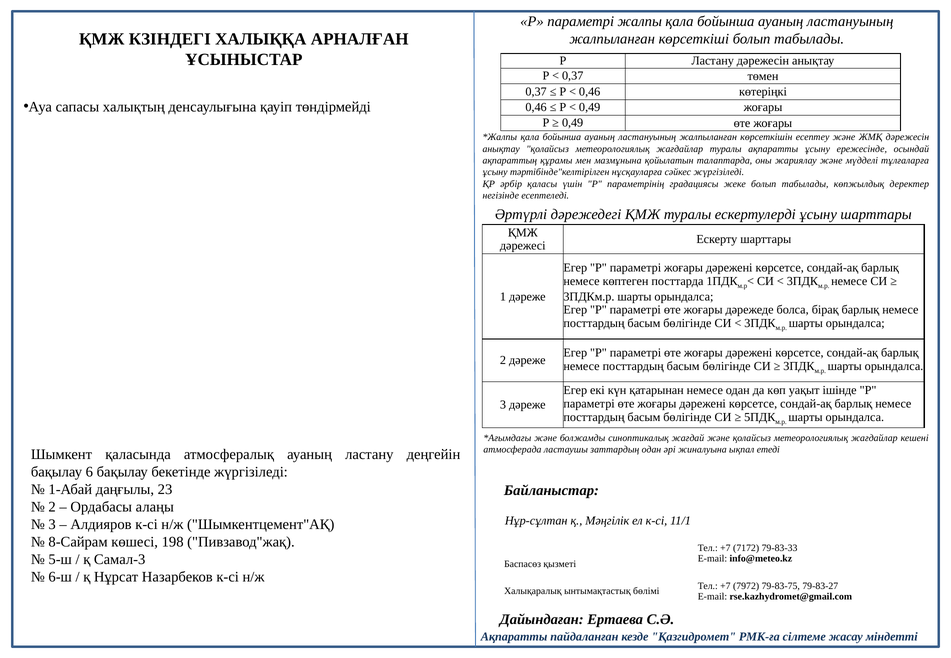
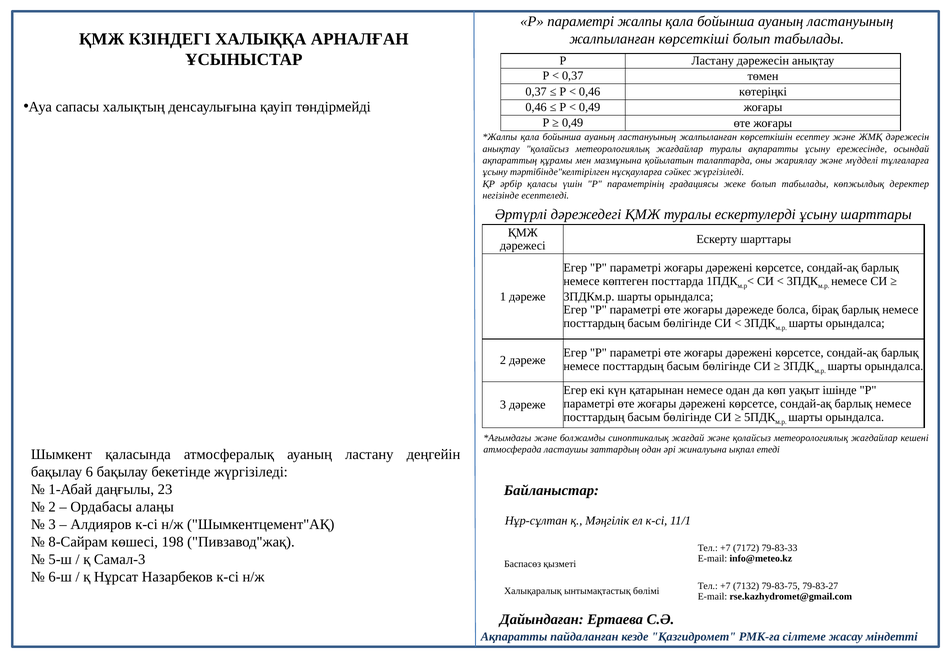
7972: 7972 -> 7132 (746, 586)
